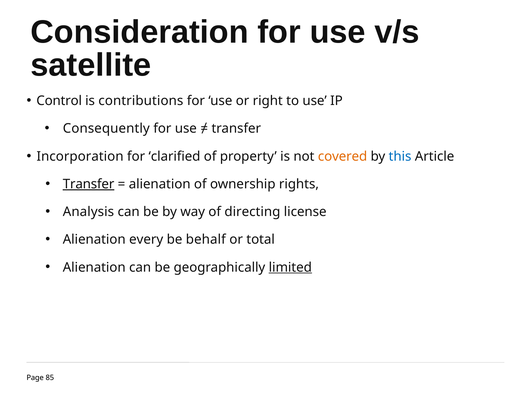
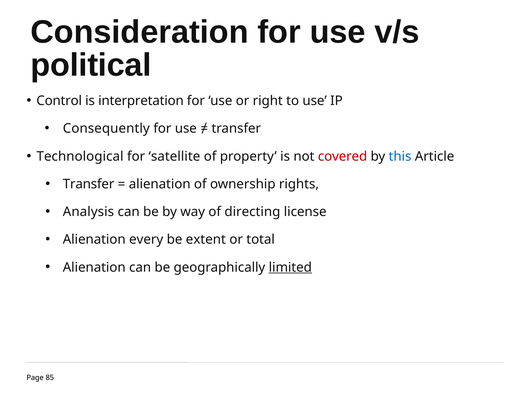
satellite: satellite -> political (91, 65)
contributions: contributions -> interpretation (141, 101)
Incorporation: Incorporation -> Technological (80, 156)
clarified: clarified -> satellite (174, 156)
covered colour: orange -> red (343, 156)
Transfer underline: present -> none (89, 184)
behalf: behalf -> extent (206, 240)
